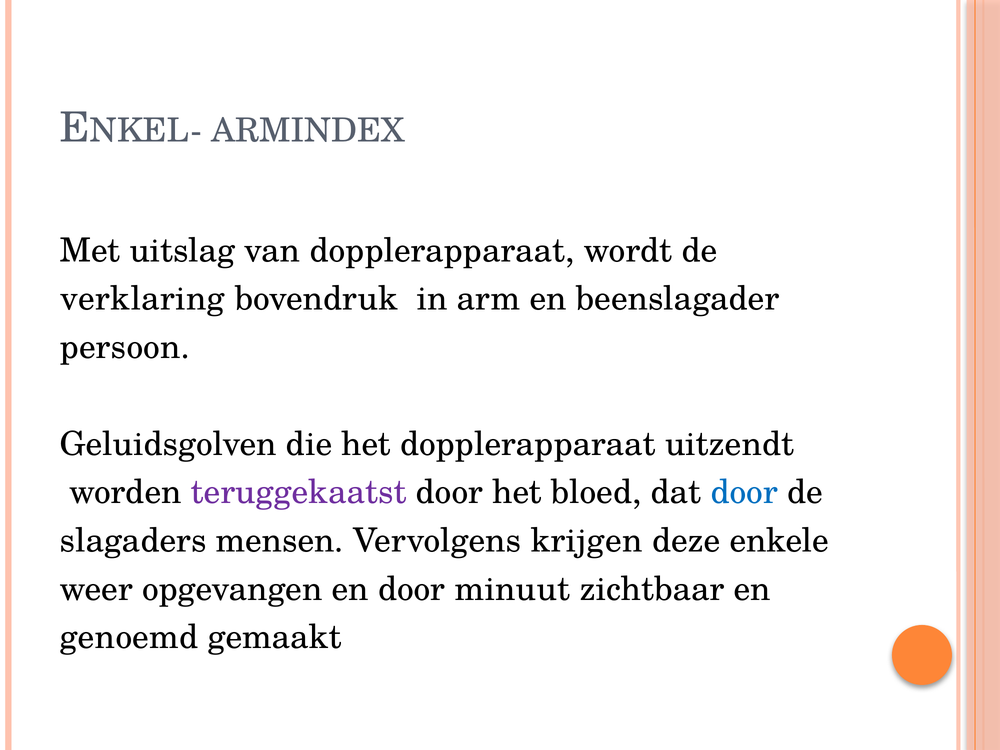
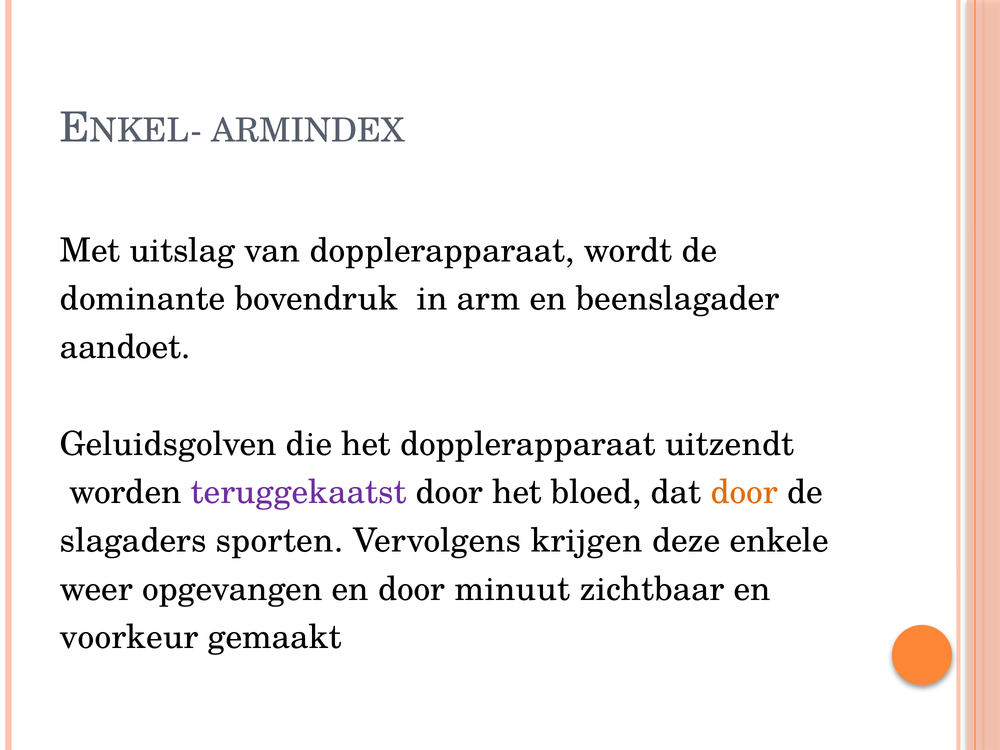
verklaring: verklaring -> dominante (143, 299)
persoon: persoon -> aandoet (125, 347)
door colour: blue -> orange (744, 492)
mensen: mensen -> sporten (280, 541)
genoemd: genoemd -> voorkeur (129, 637)
